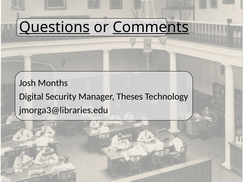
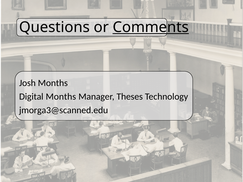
Questions underline: present -> none (54, 27)
Digital Security: Security -> Months (61, 97)
jmorga3@libraries.edu: jmorga3@libraries.edu -> jmorga3@scanned.edu (64, 110)
